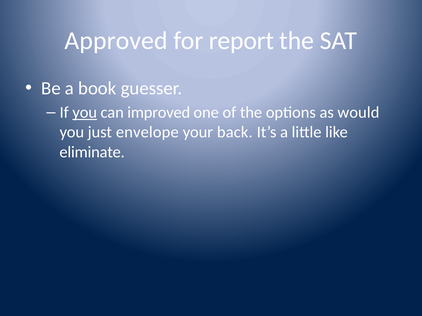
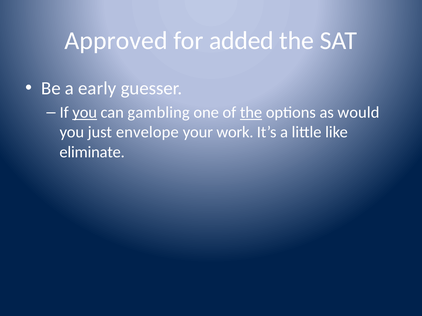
report: report -> added (241, 41)
book: book -> early (97, 89)
improved: improved -> gambling (159, 113)
the underline: none -> present (251, 113)
back: back -> work (235, 132)
